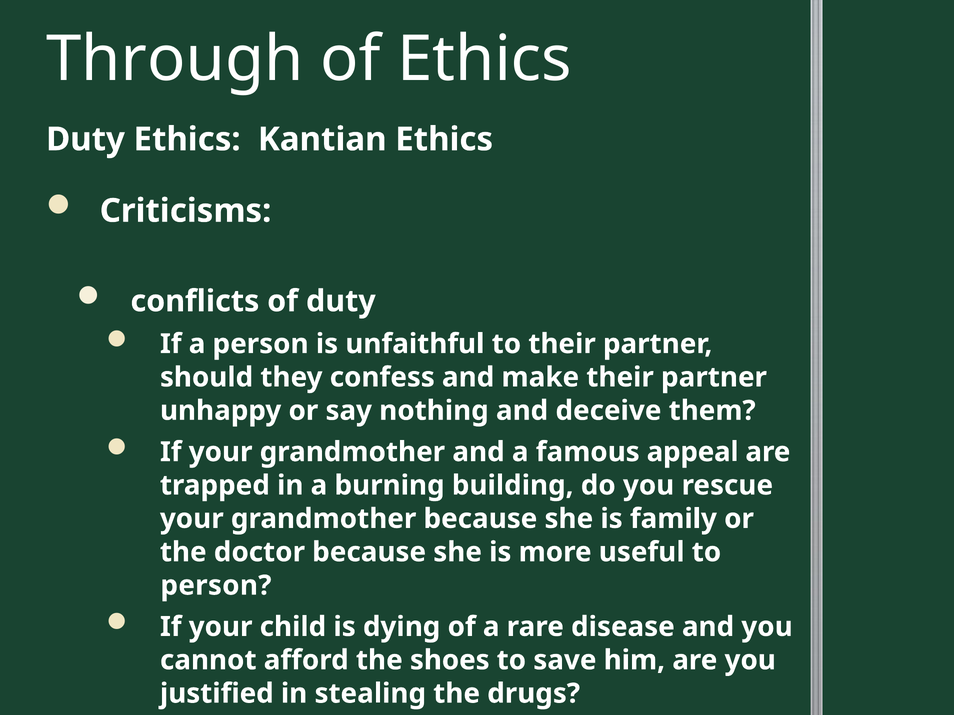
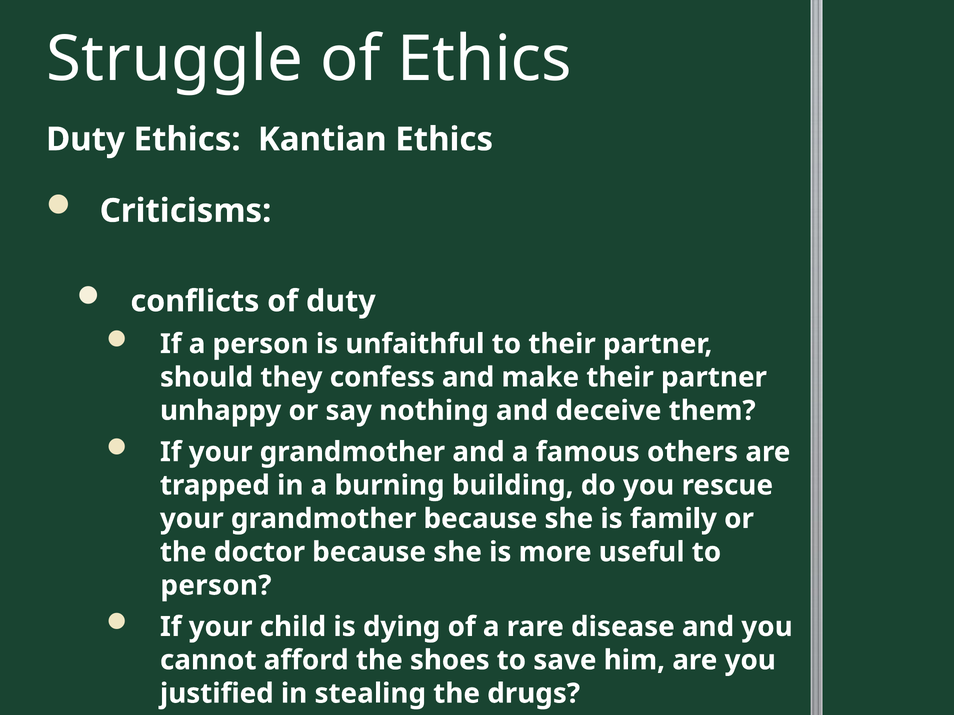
Through: Through -> Struggle (175, 59)
appeal: appeal -> others (692, 452)
